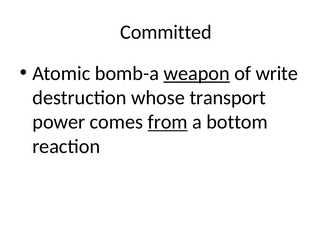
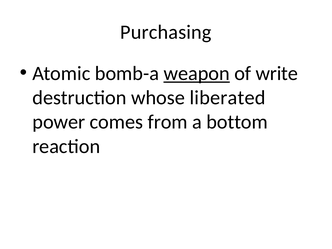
Committed: Committed -> Purchasing (166, 32)
transport: transport -> liberated (228, 98)
from underline: present -> none (168, 122)
